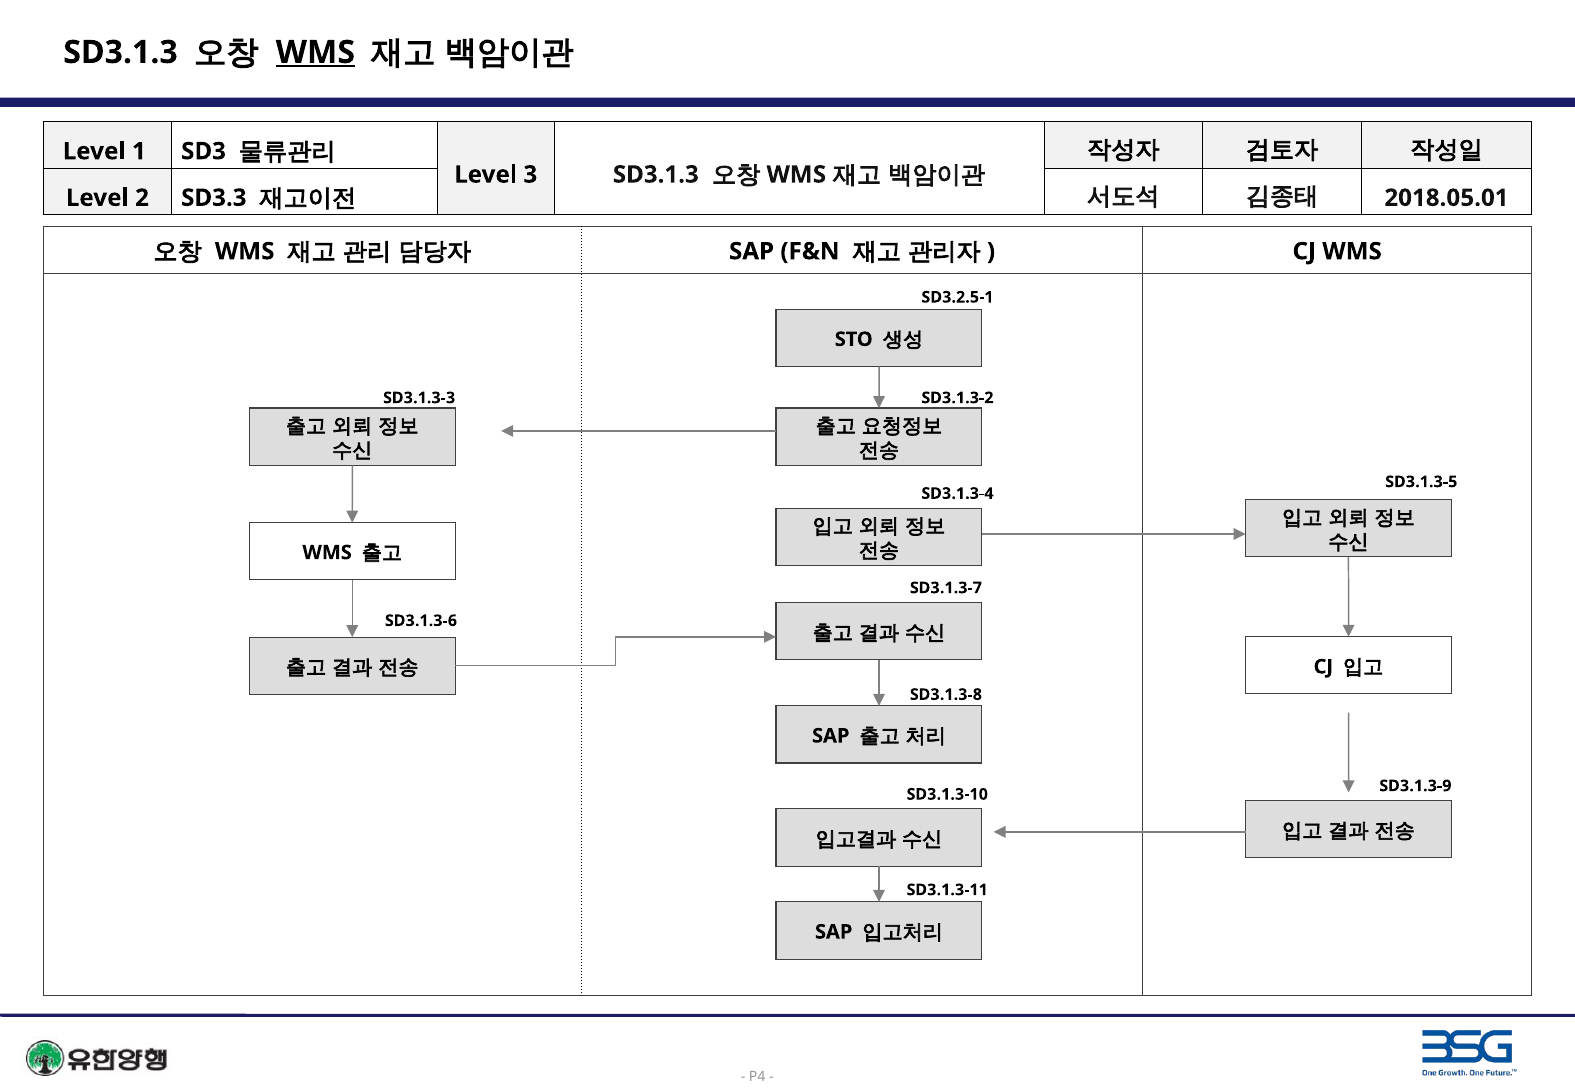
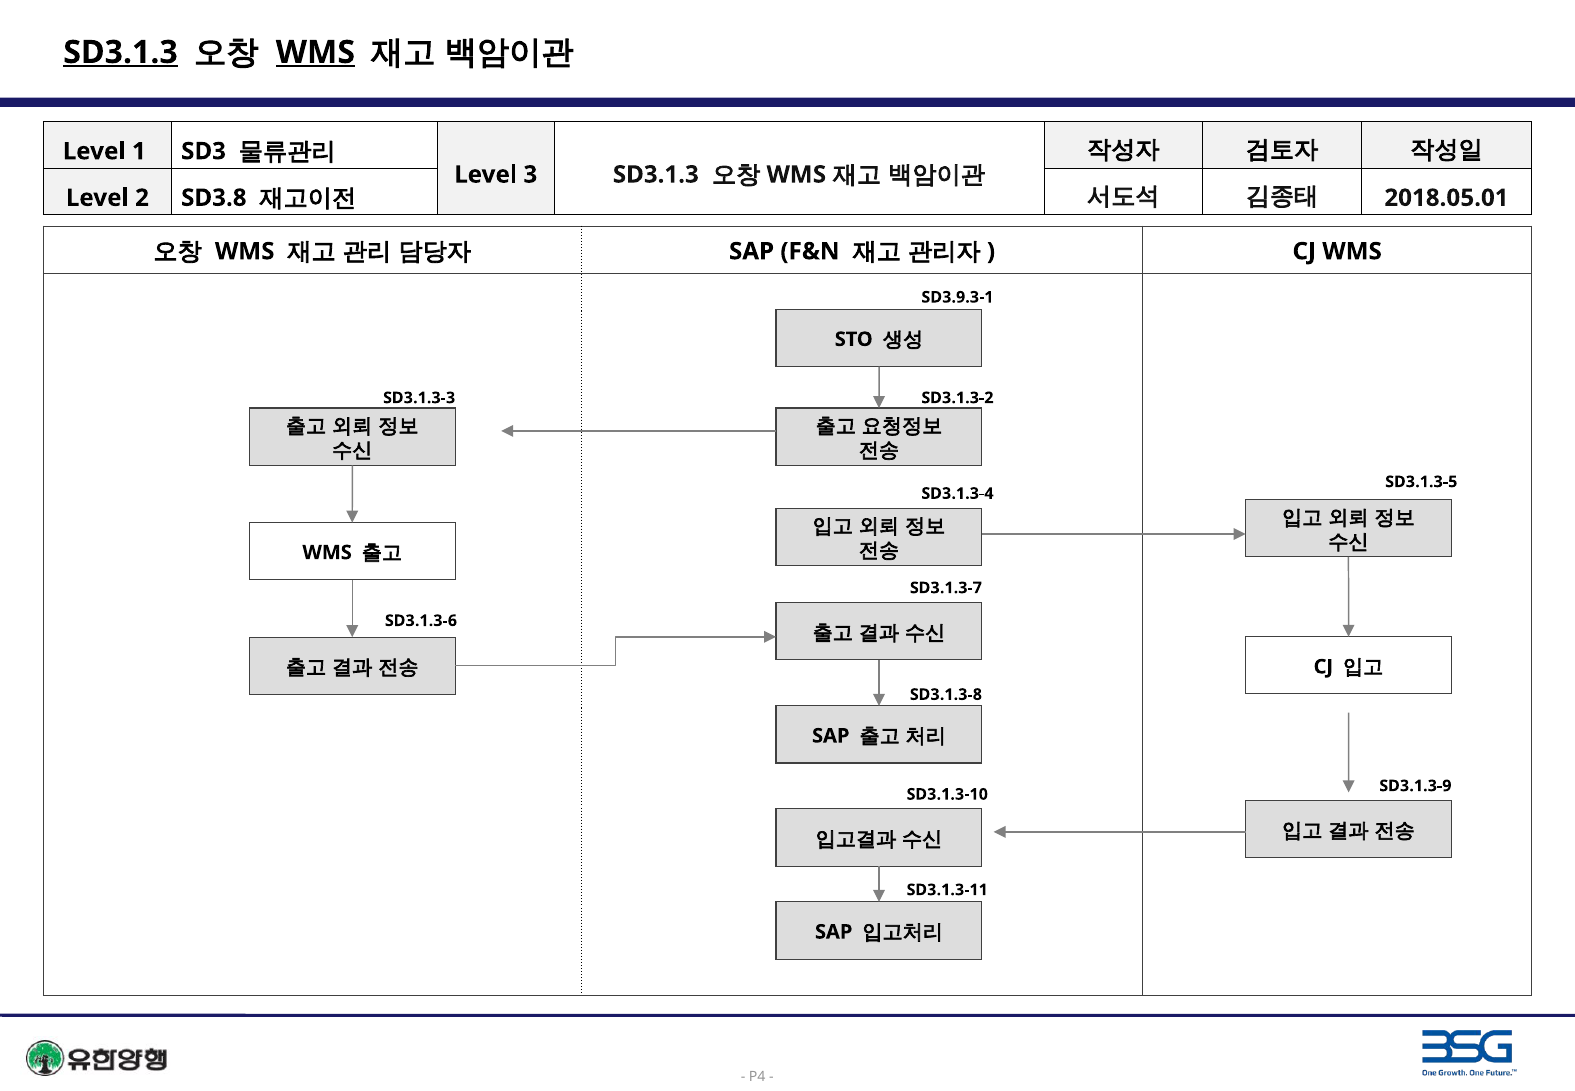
SD3.1.3 underline: none -> present (121, 52)
SD3.3: SD3.3 -> SD3.8 (214, 198)
SD3.2.5-1: SD3.2.5-1 -> SD3.9.3-1 (957, 297)
